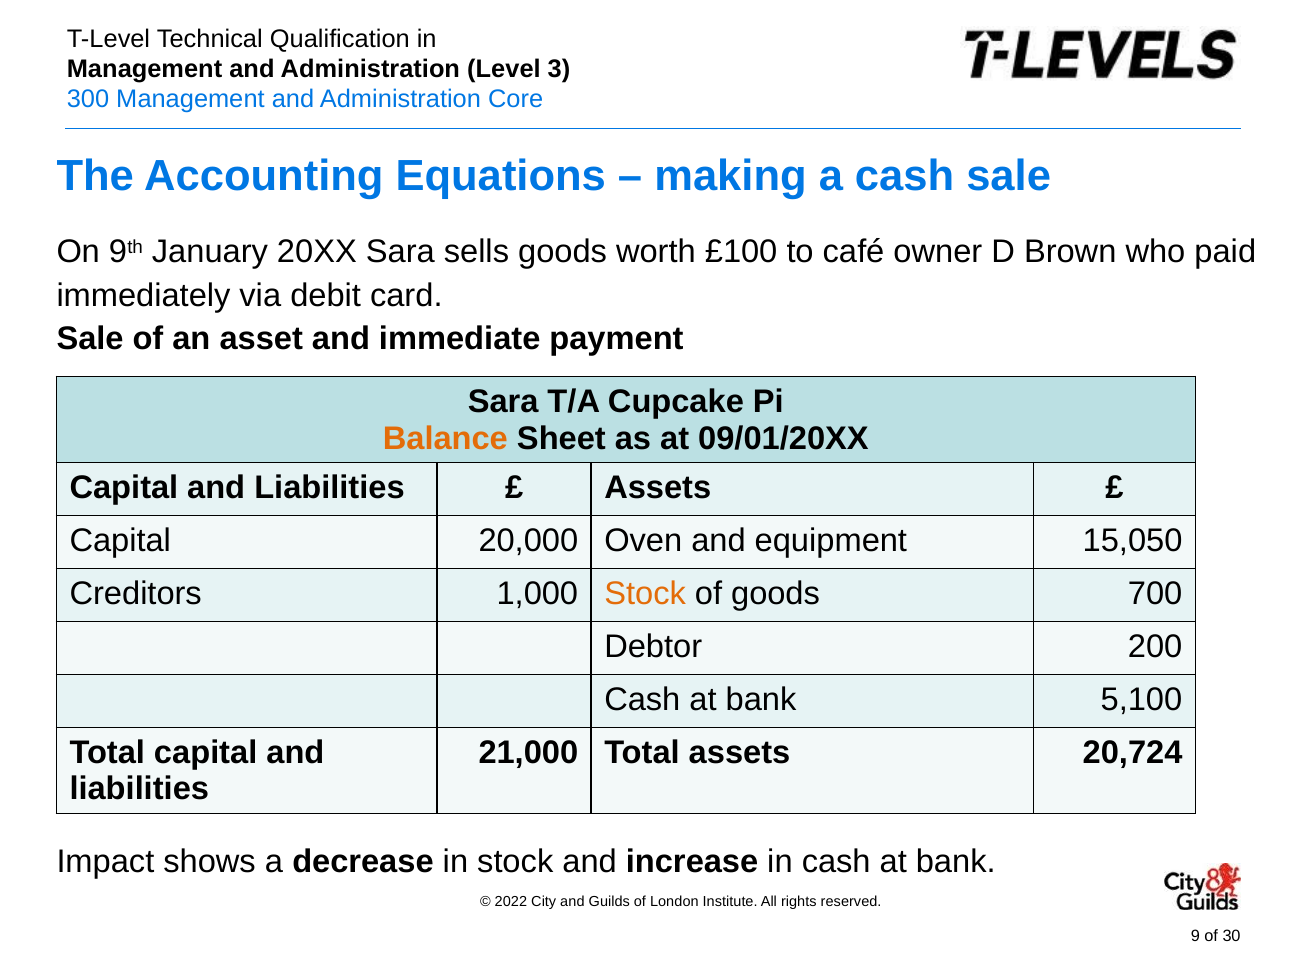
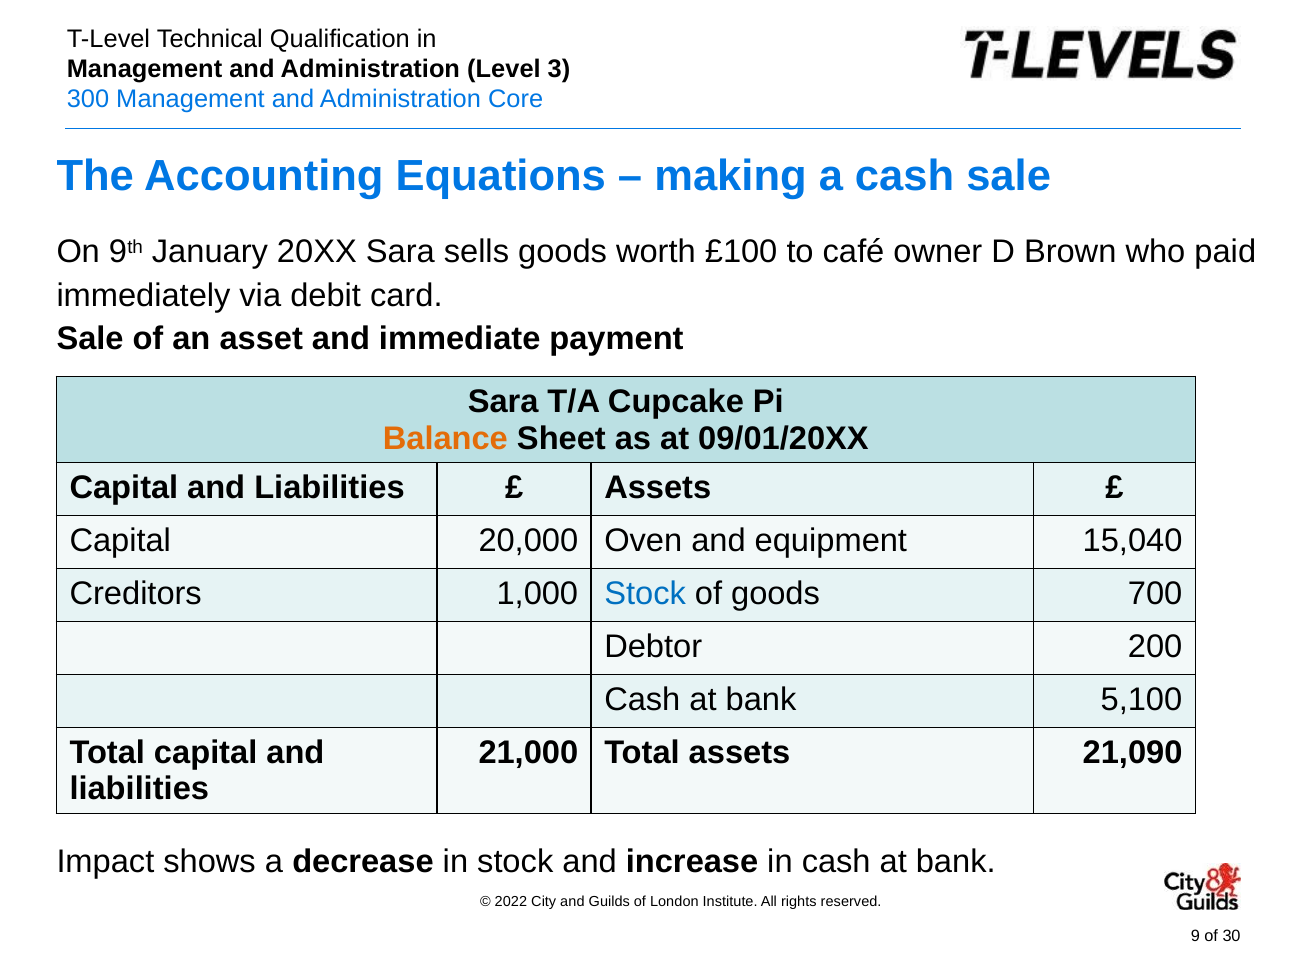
15,050: 15,050 -> 15,040 (1133, 541)
Stock colour: orange -> blue (645, 594)
20,724: 20,724 -> 21,090 (1133, 753)
